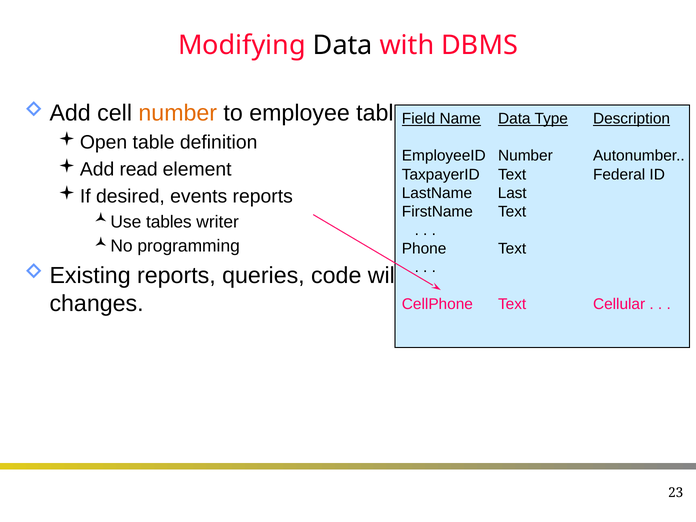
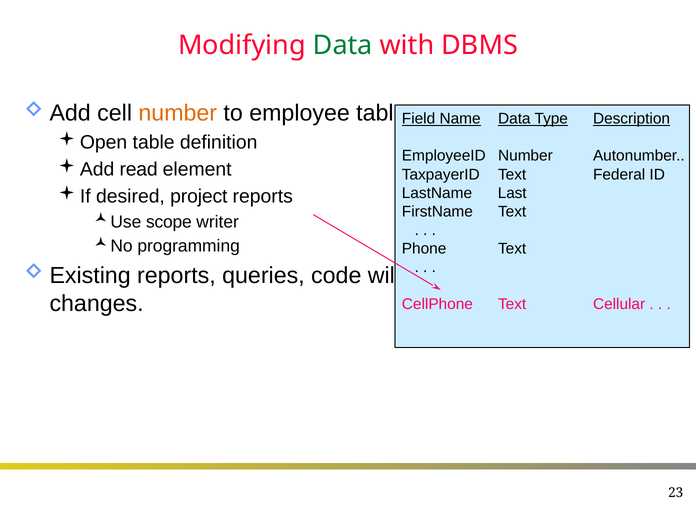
Data colour: black -> green (343, 45)
events: events -> project (199, 196)
tables: tables -> scope (169, 222)
